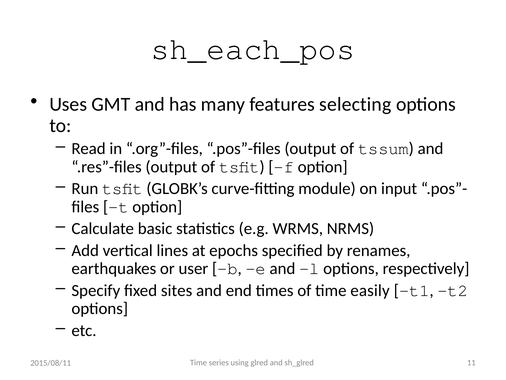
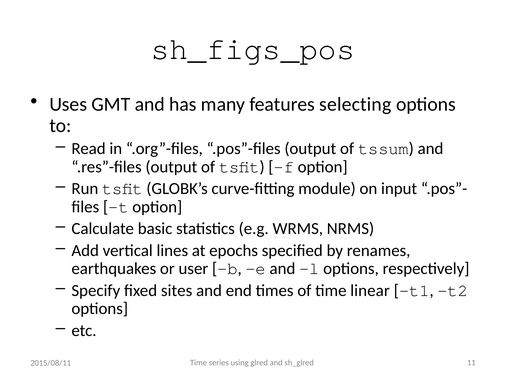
sh_each_pos: sh_each_pos -> sh_figs_pos (253, 49)
easily: easily -> linear (370, 290)
